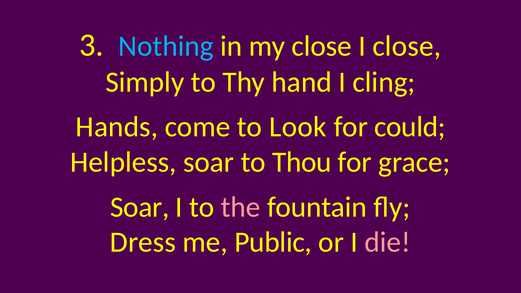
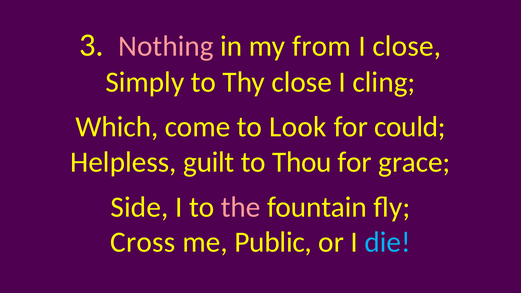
Nothing colour: light blue -> pink (166, 46)
my close: close -> from (322, 46)
Thy hand: hand -> close (302, 82)
Hands: Hands -> Which (117, 127)
Helpless soar: soar -> guilt (209, 162)
Soar: Soar -> Side (140, 207)
Dress: Dress -> Cross (143, 242)
die colour: pink -> light blue (388, 242)
